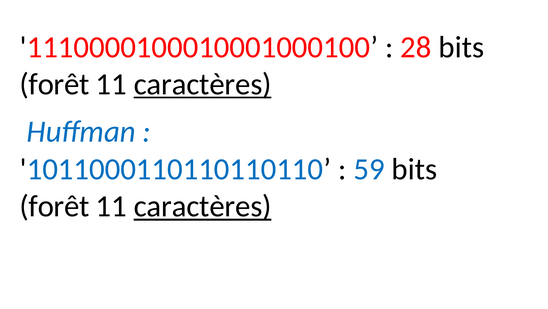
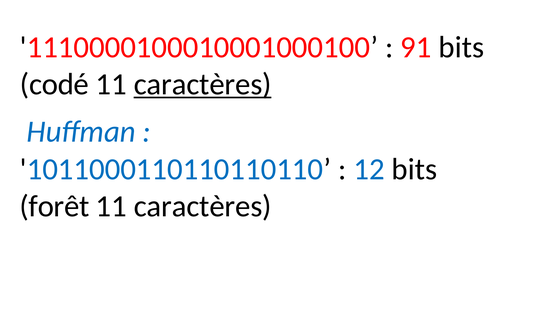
28: 28 -> 91 (416, 47)
forêt: forêt -> codé (54, 84)
59: 59 -> 12 (369, 169)
caractères underline: present -> none (203, 206)
